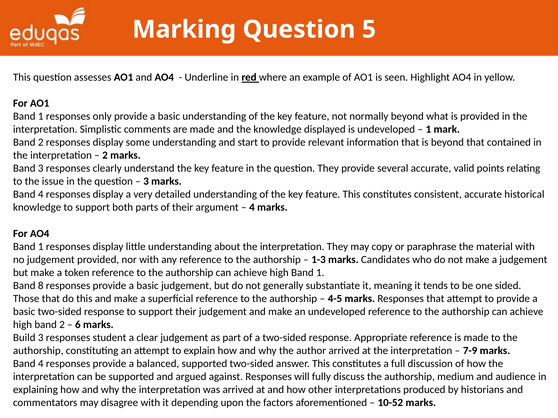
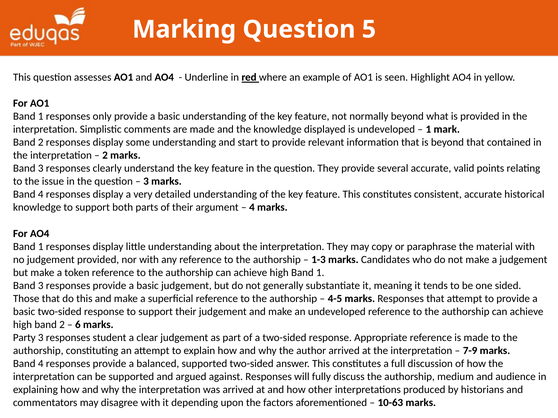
8: 8 -> 3 (41, 286)
Build: Build -> Party (24, 338)
10-52: 10-52 -> 10-63 (390, 403)
